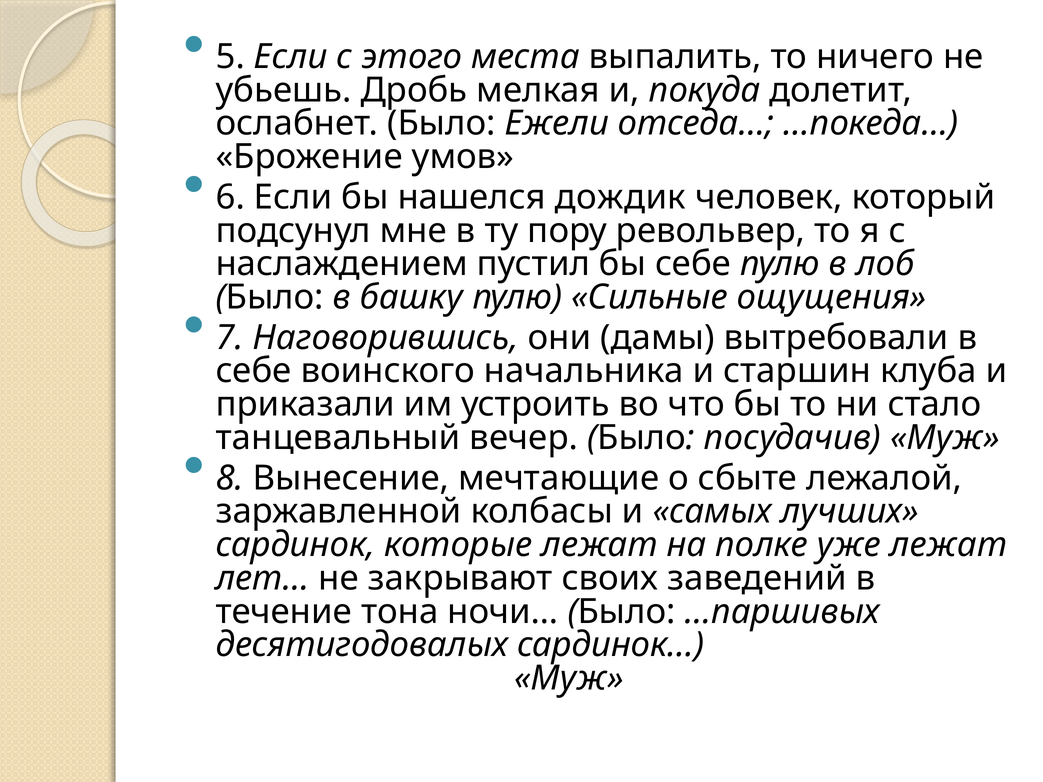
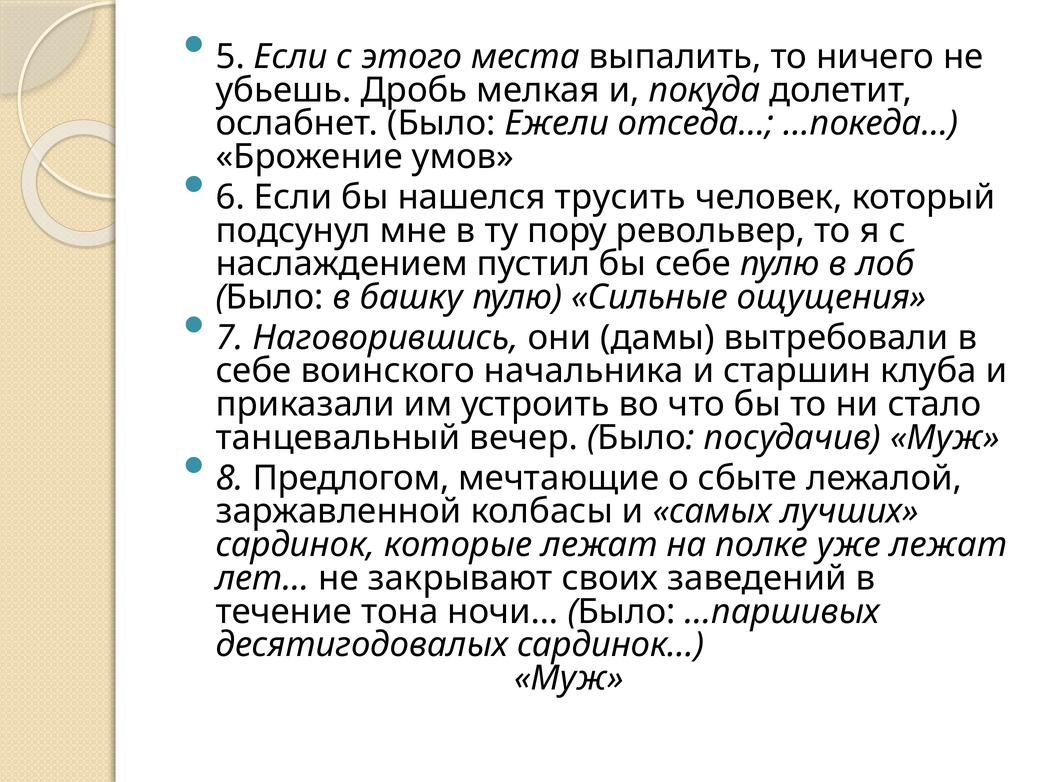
дождик: дождик -> трусить (620, 197)
Вынесение: Вынесение -> Предлогом (351, 478)
